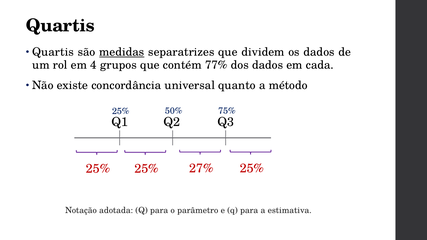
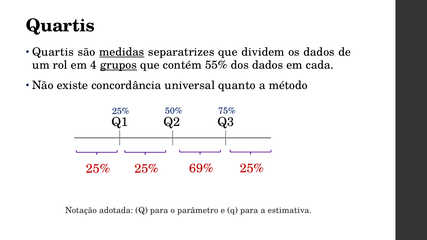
grupos underline: none -> present (118, 65)
77%: 77% -> 55% (216, 65)
27%: 27% -> 69% (201, 168)
